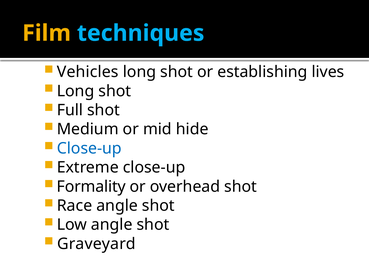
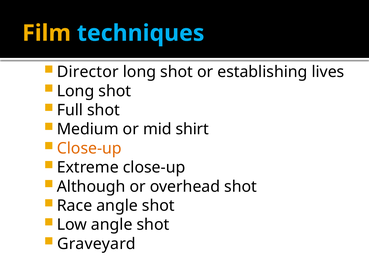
Vehicles: Vehicles -> Director (88, 72)
hide: hide -> shirt (192, 129)
Close-up colour: blue -> orange (89, 148)
Formality: Formality -> Although (91, 186)
